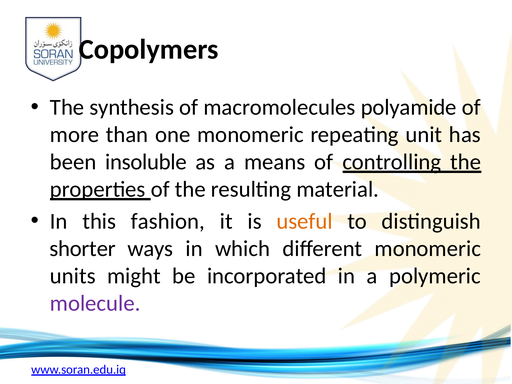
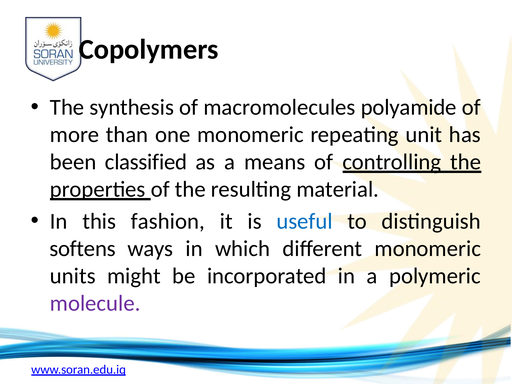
insoluble: insoluble -> classified (146, 162)
useful colour: orange -> blue (305, 221)
shorter: shorter -> softens (83, 249)
